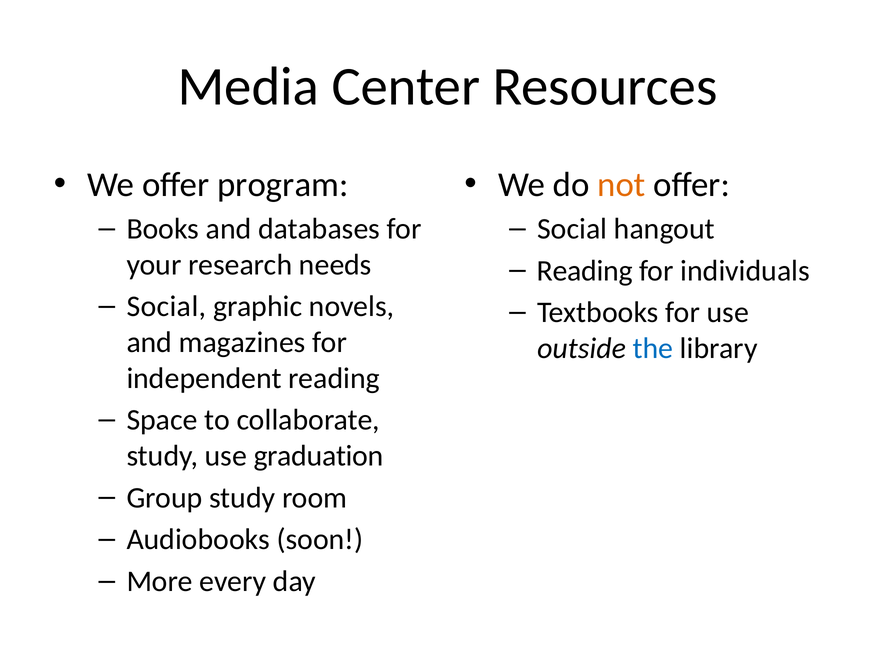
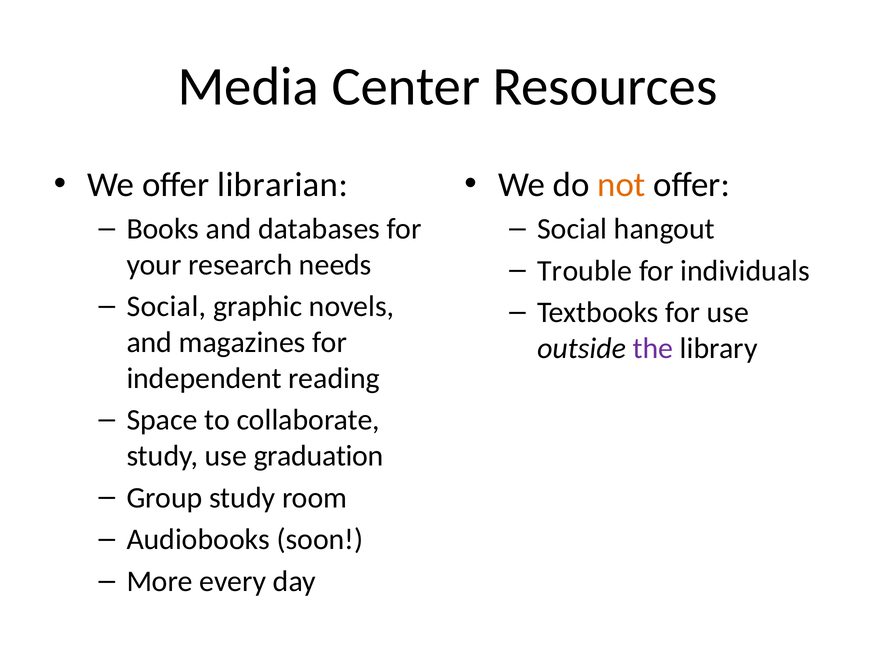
program: program -> librarian (283, 185)
Reading: Reading -> Trouble (585, 271)
the colour: blue -> purple (653, 348)
